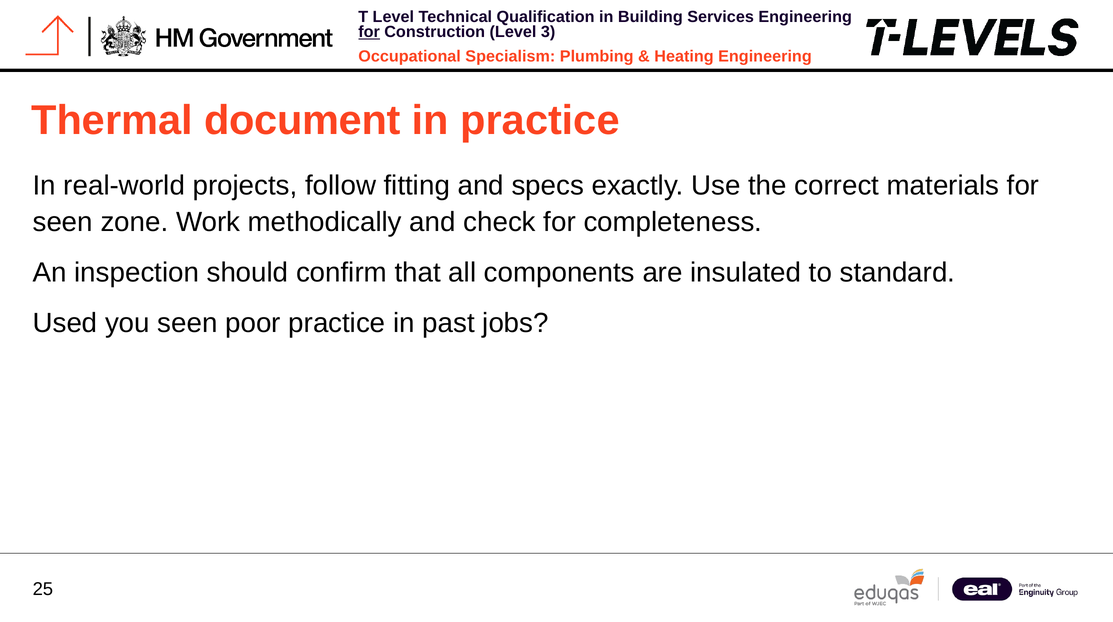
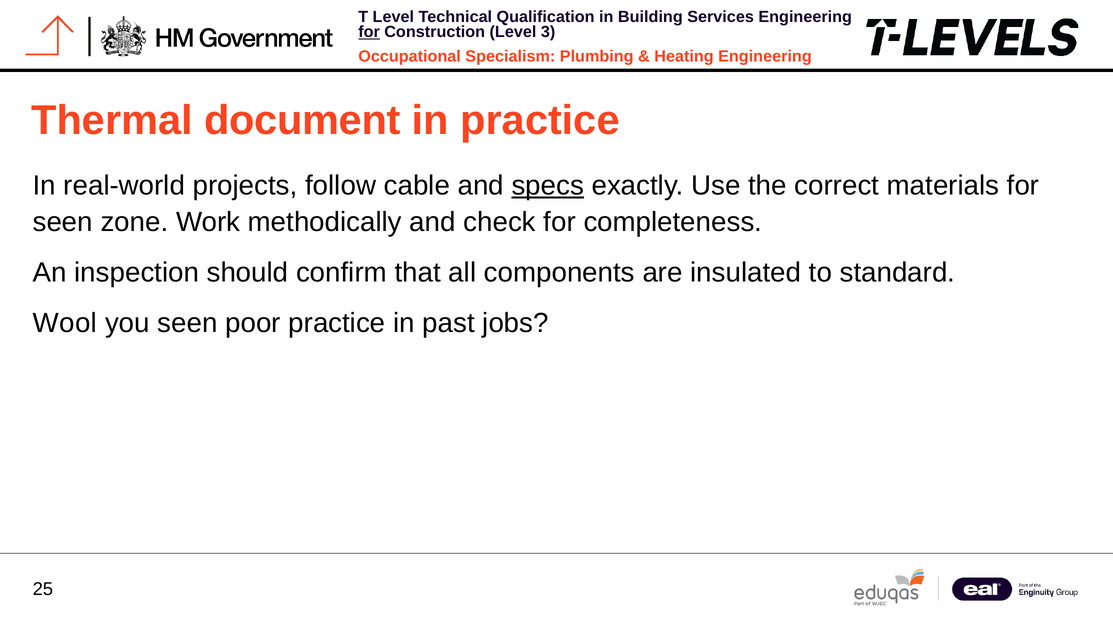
fitting: fitting -> cable (417, 186)
specs underline: none -> present (548, 186)
Used: Used -> Wool (65, 323)
